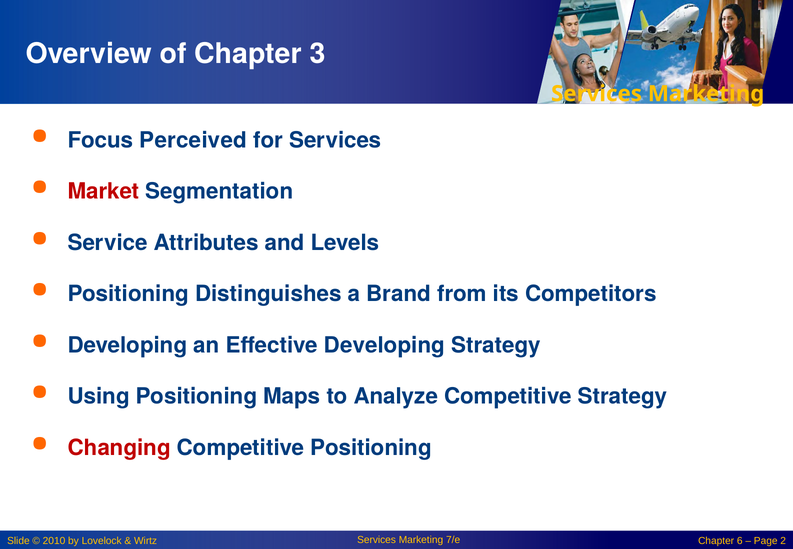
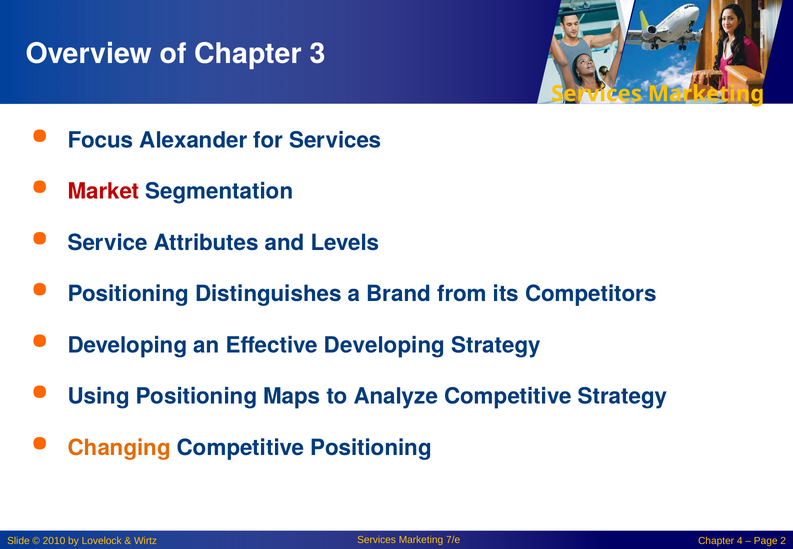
Perceived: Perceived -> Alexander (193, 140)
Changing colour: red -> orange (119, 448)
6: 6 -> 4 (740, 541)
